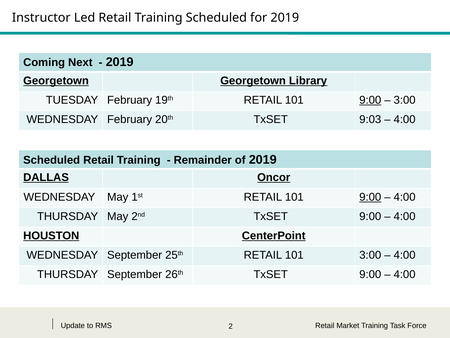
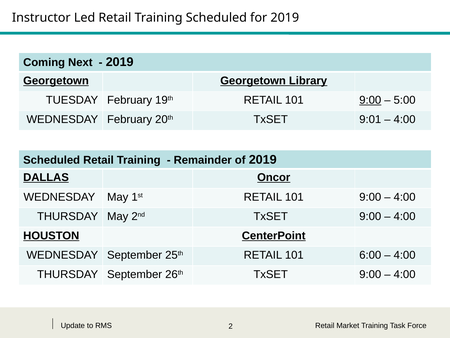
3:00: 3:00 -> 5:00 (405, 100)
9:03: 9:03 -> 9:01 (370, 119)
9:00 underline: present -> none (370, 197)
101 3:00: 3:00 -> 6:00 (370, 255)
